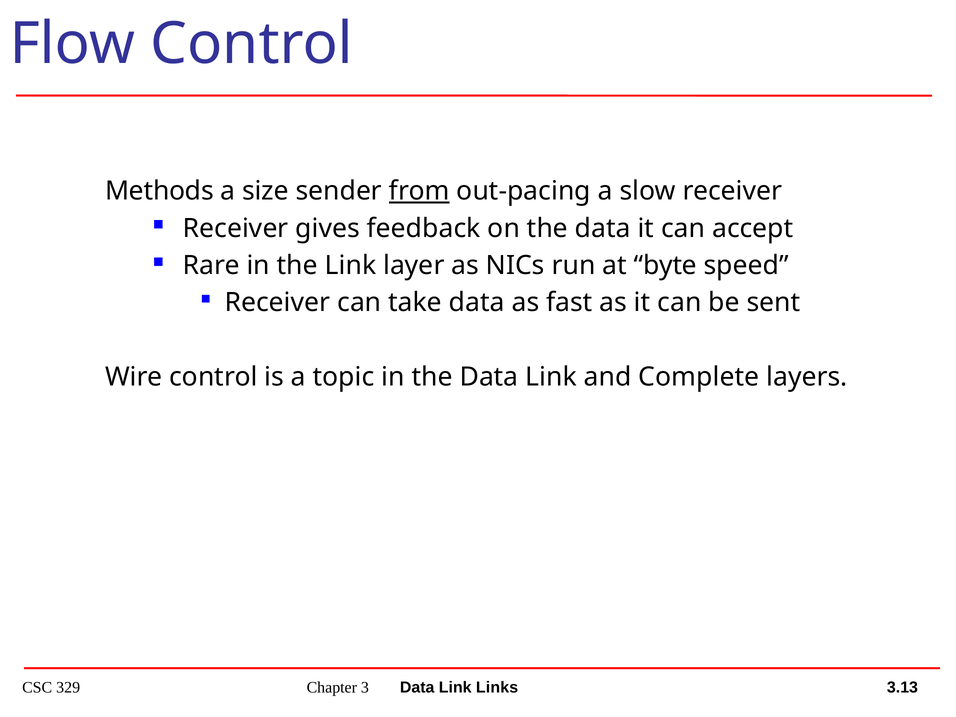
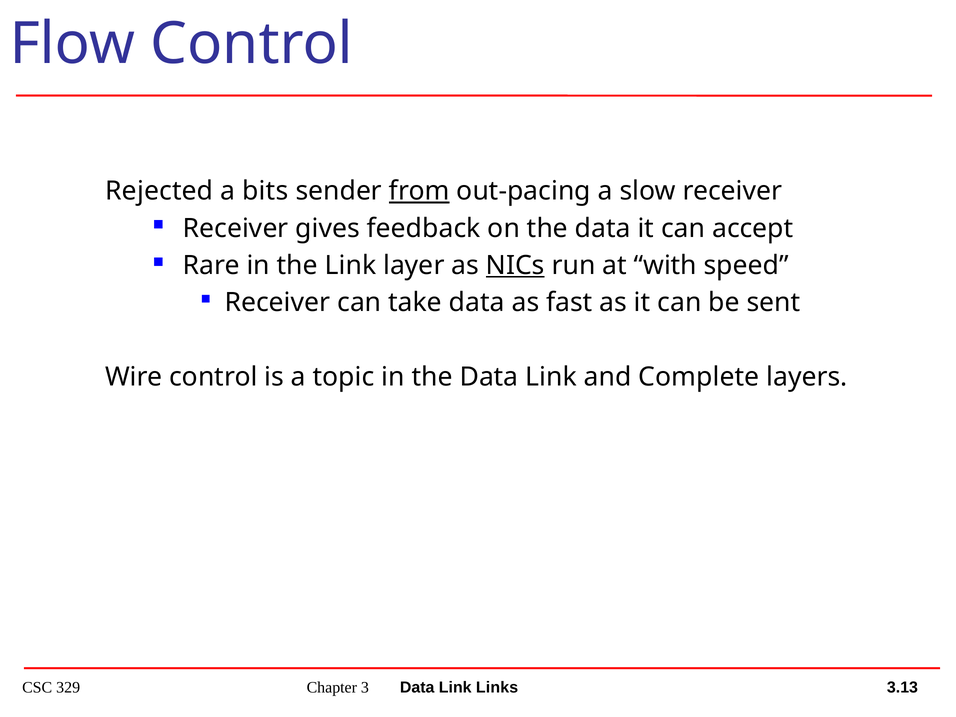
Methods: Methods -> Rejected (159, 191)
size: size -> bits (265, 191)
NICs underline: none -> present (515, 265)
byte: byte -> with (665, 265)
